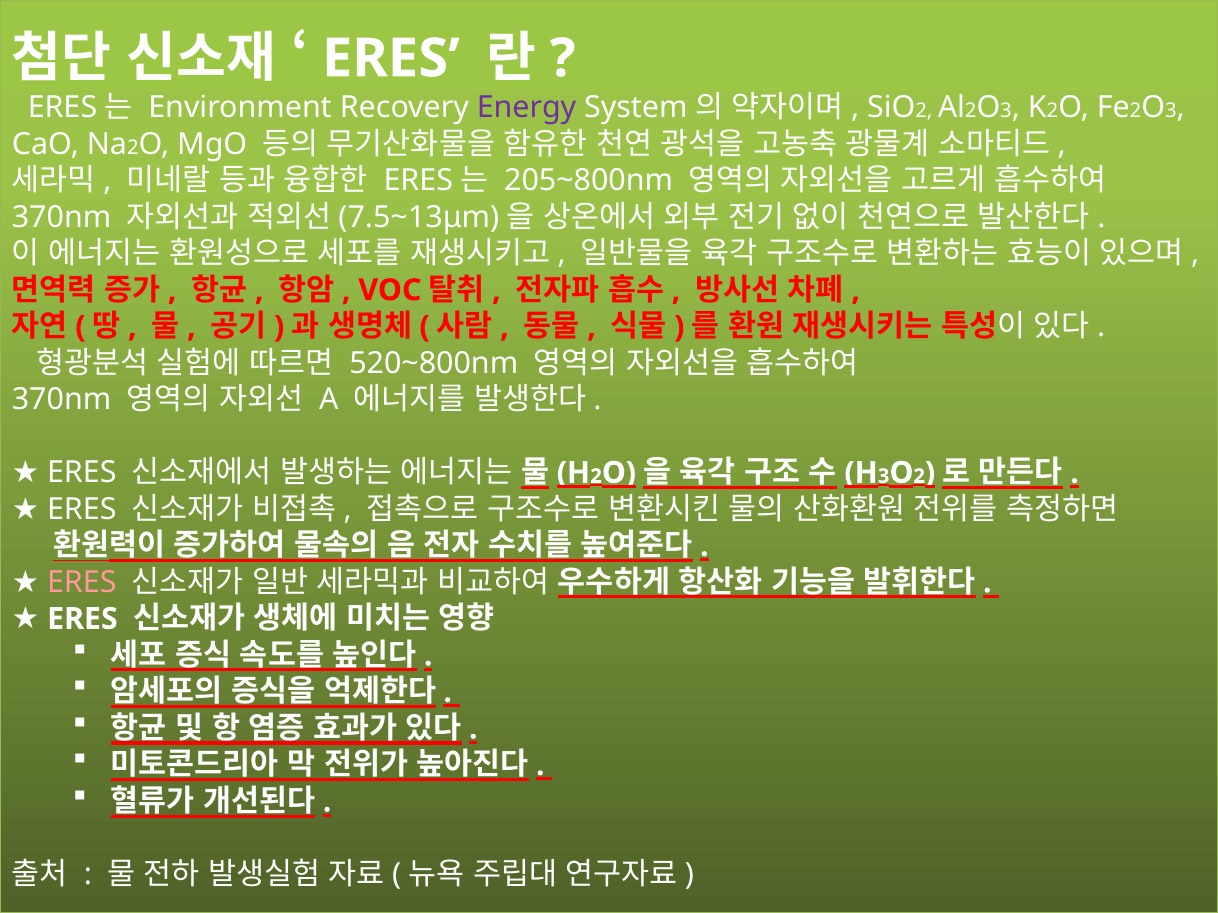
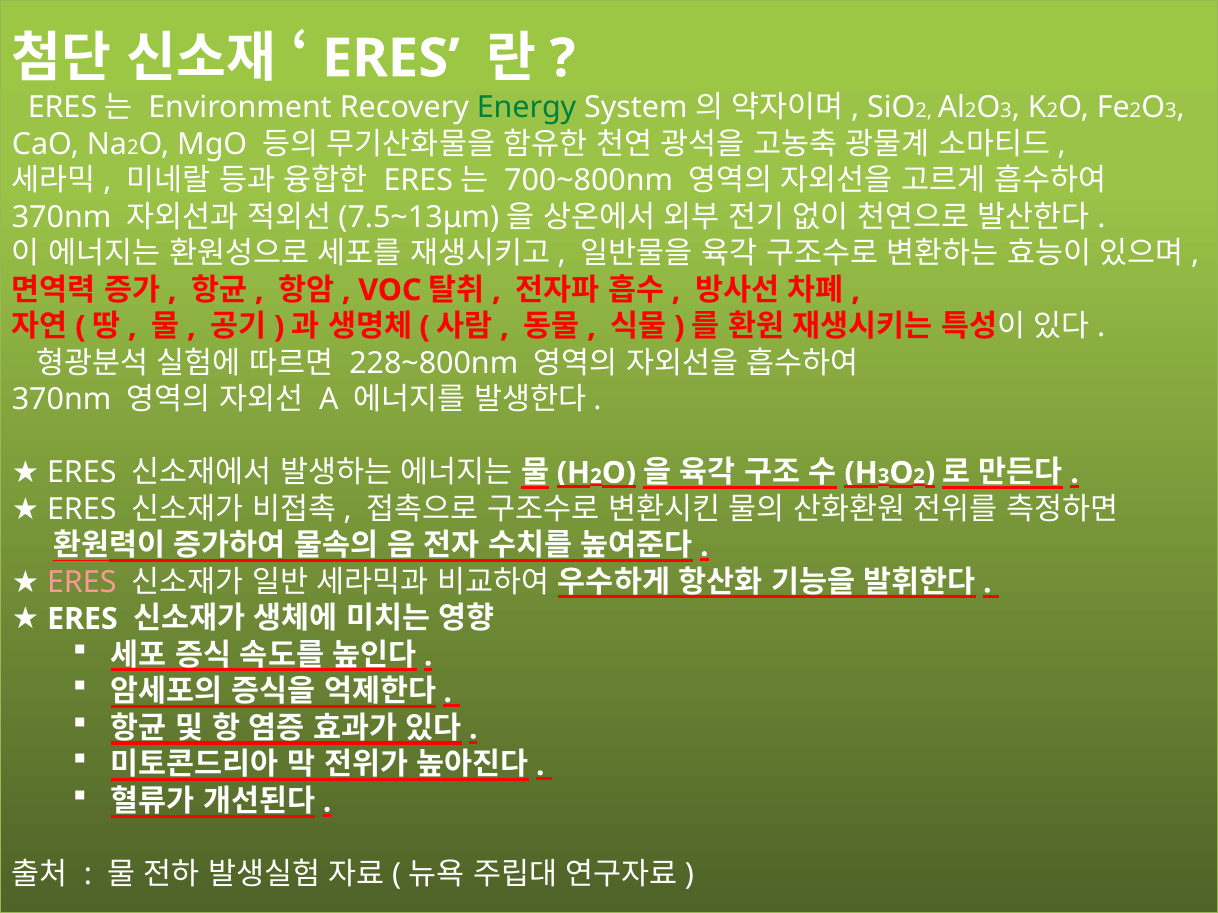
Energy colour: purple -> green (527, 108)
205~800nm: 205~800nm -> 700~800nm (589, 181)
520~800nm: 520~800nm -> 228~800nm (434, 363)
